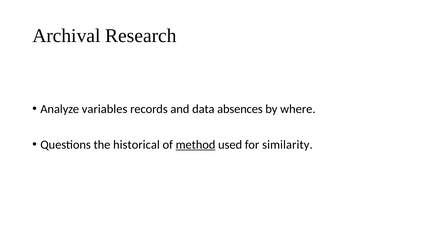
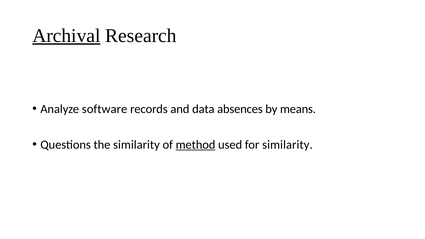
Archival underline: none -> present (66, 36)
variables: variables -> software (105, 109)
where: where -> means (298, 109)
the historical: historical -> similarity (136, 145)
